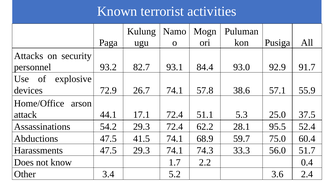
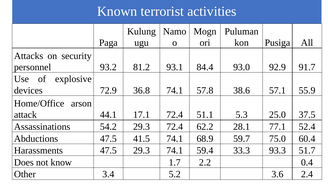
82.7: 82.7 -> 81.2 (142, 67)
26.7: 26.7 -> 36.8 (142, 90)
95.5: 95.5 -> 77.1 (277, 126)
74.3: 74.3 -> 59.4 (205, 150)
56.0: 56.0 -> 93.3 (277, 150)
